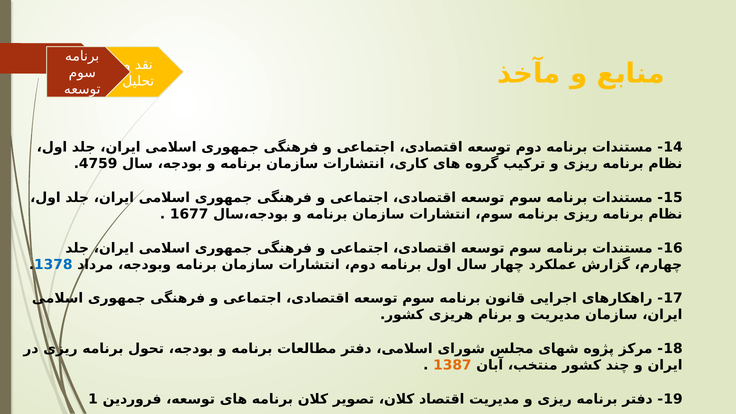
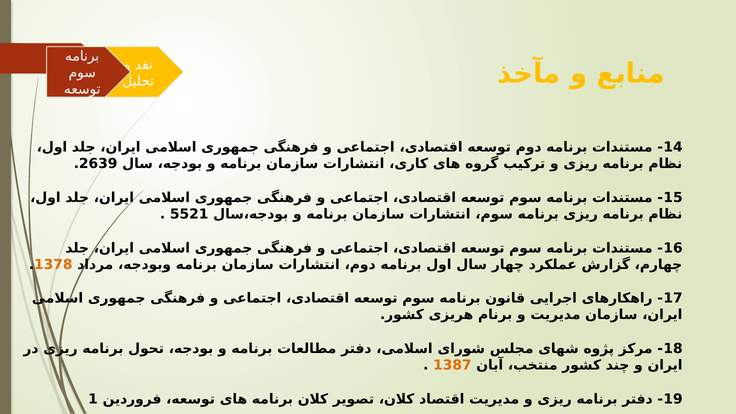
4759: 4759 -> 2639 (98, 164)
1677: 1677 -> 5521 (189, 214)
1378 colour: blue -> orange (53, 265)
